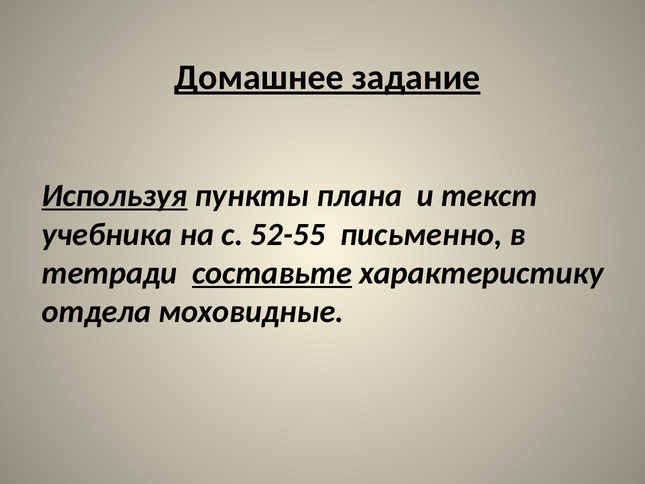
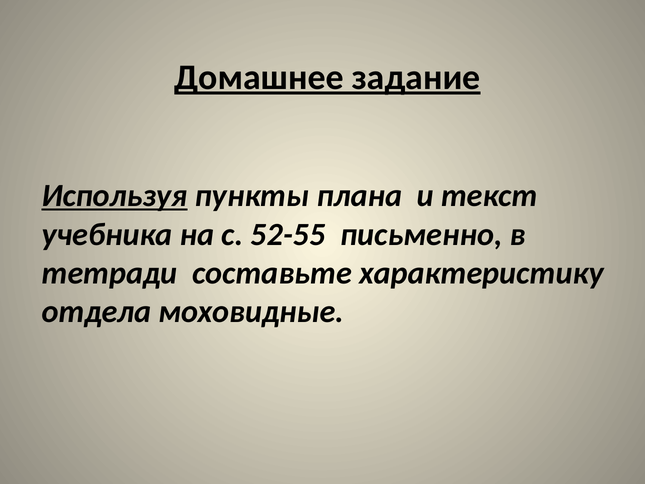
составьте underline: present -> none (272, 273)
